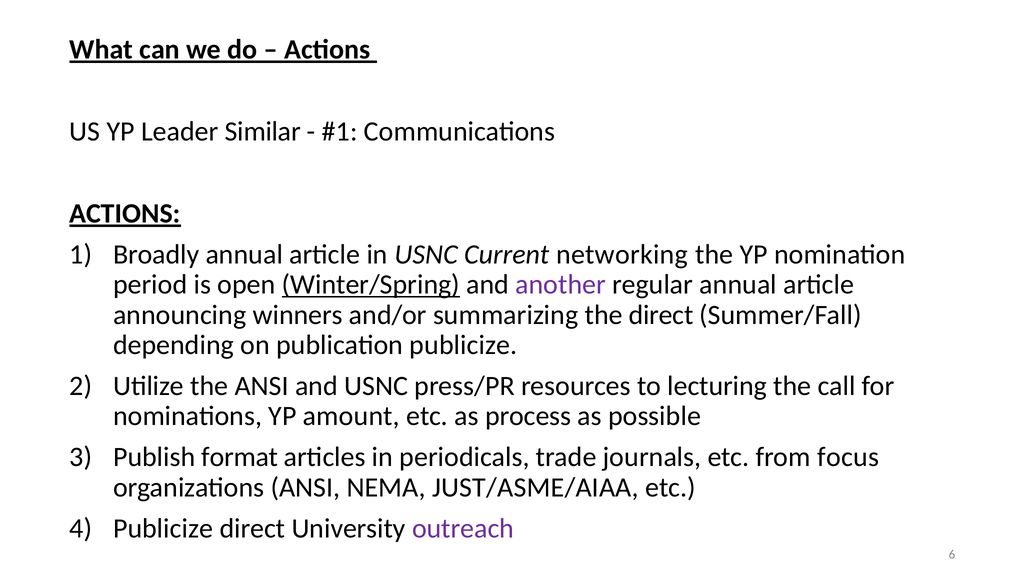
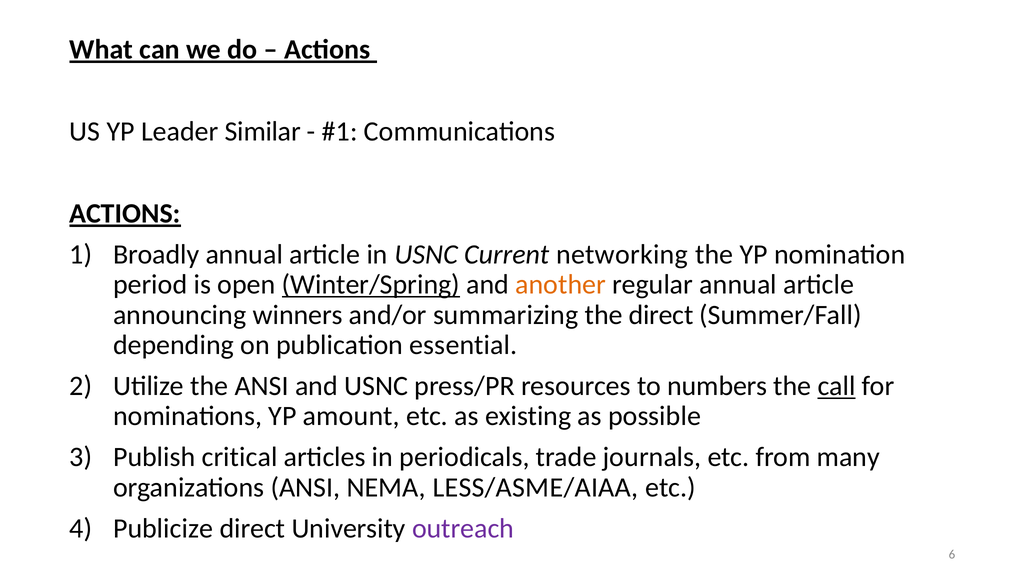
another colour: purple -> orange (561, 285)
publication publicize: publicize -> essential (463, 345)
lecturing: lecturing -> numbers (717, 386)
call underline: none -> present (837, 386)
process: process -> existing (528, 417)
format: format -> critical (240, 458)
focus: focus -> many (848, 458)
JUST/ASME/AIAA: JUST/ASME/AIAA -> LESS/ASME/AIAA (535, 488)
